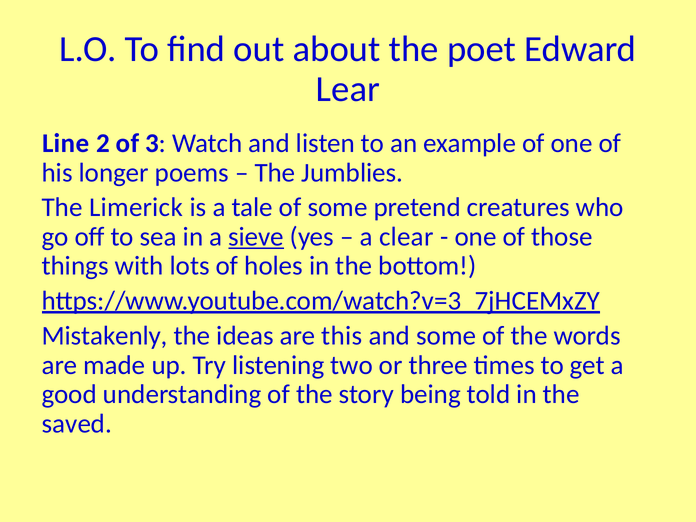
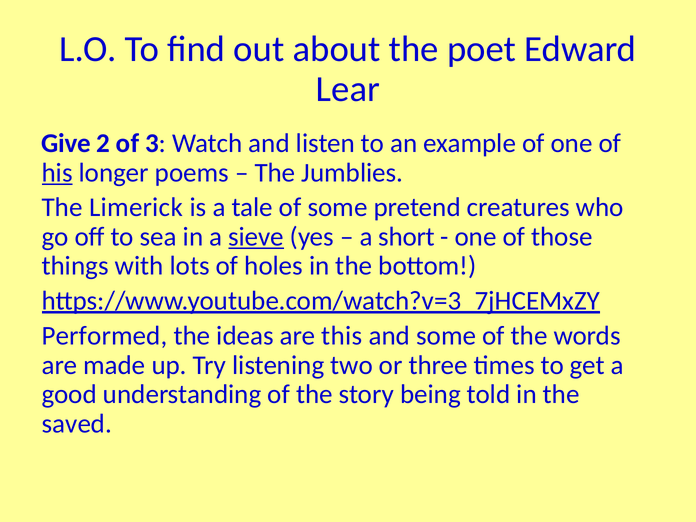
Line: Line -> Give (66, 143)
his underline: none -> present (57, 173)
clear: clear -> short (407, 237)
Mistakenly: Mistakenly -> Performed (105, 336)
